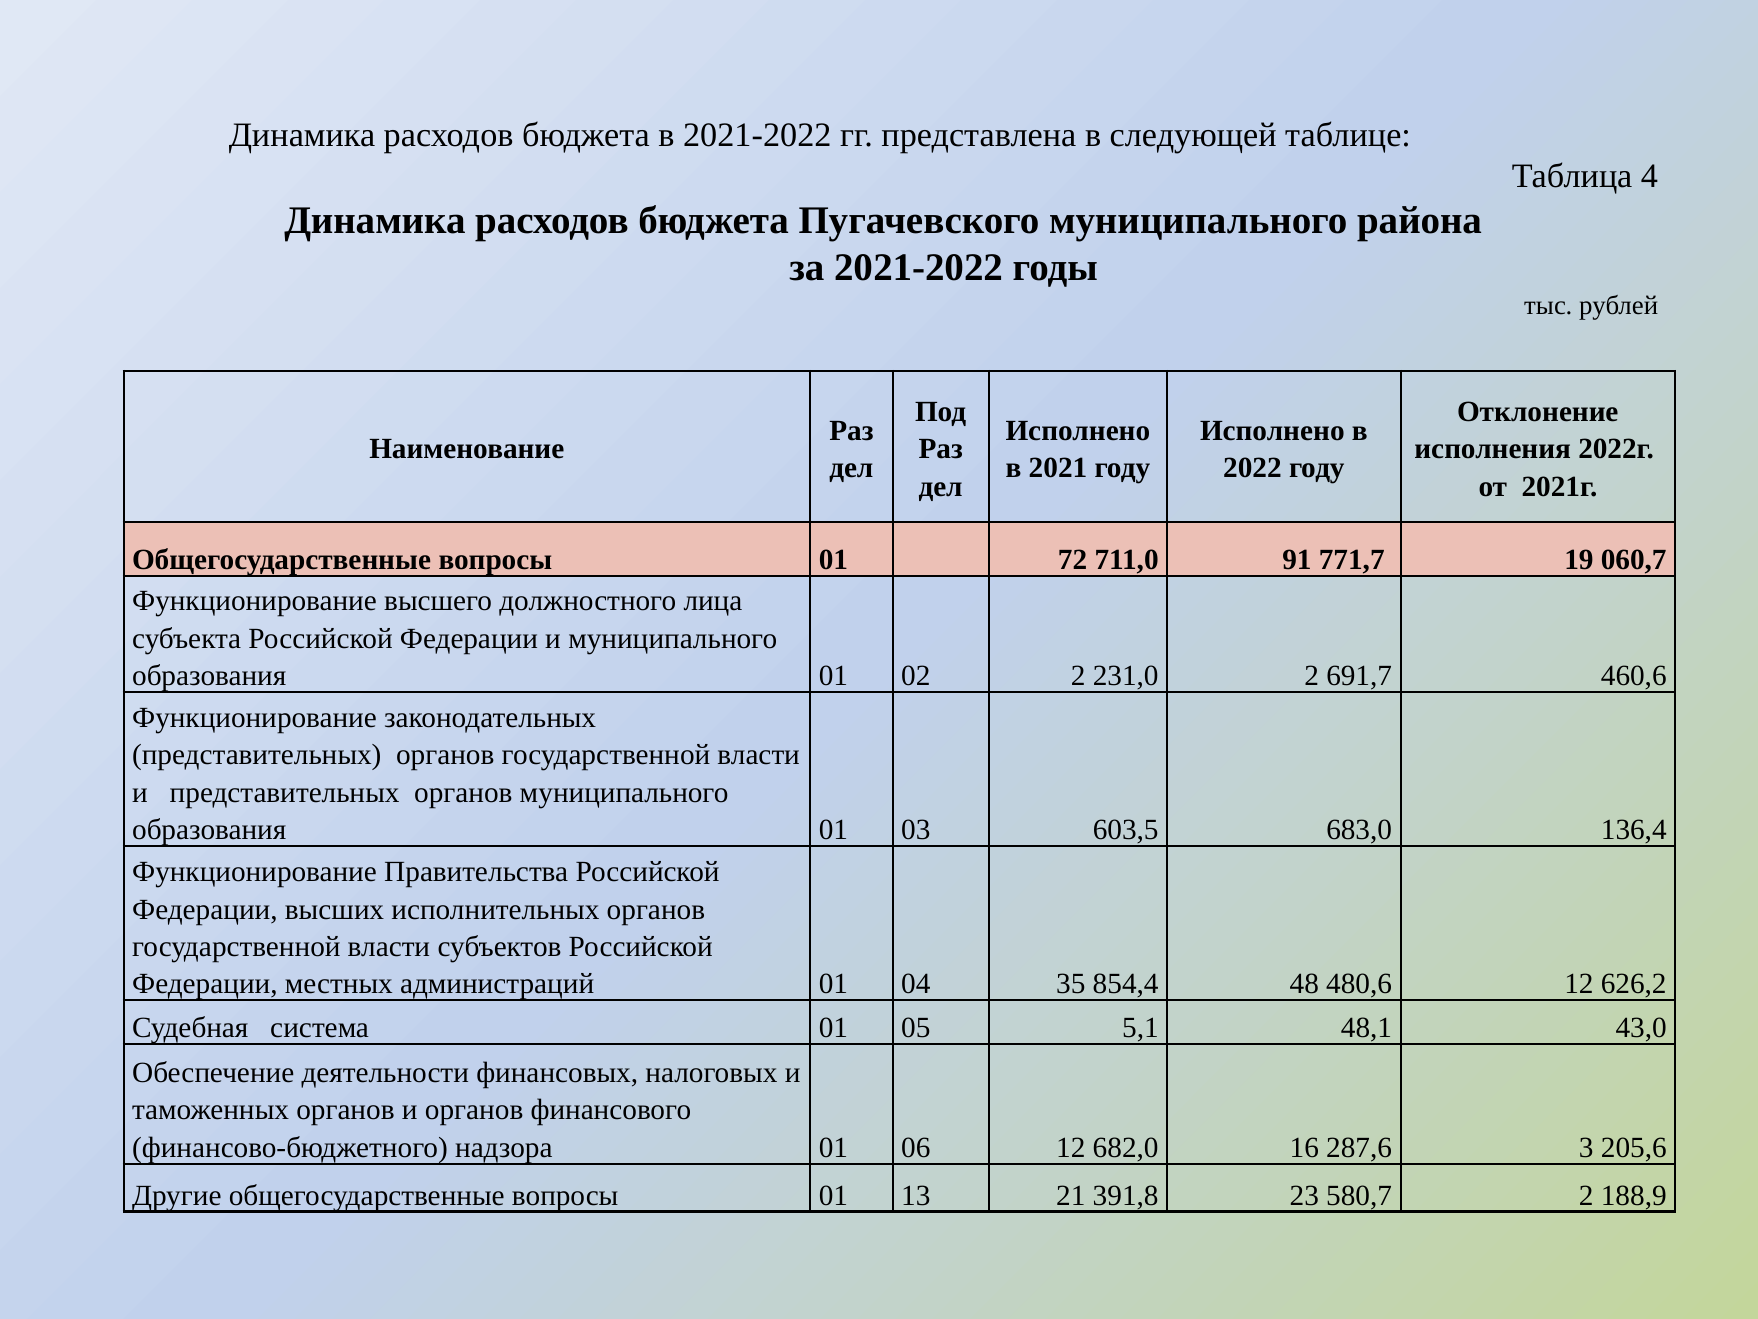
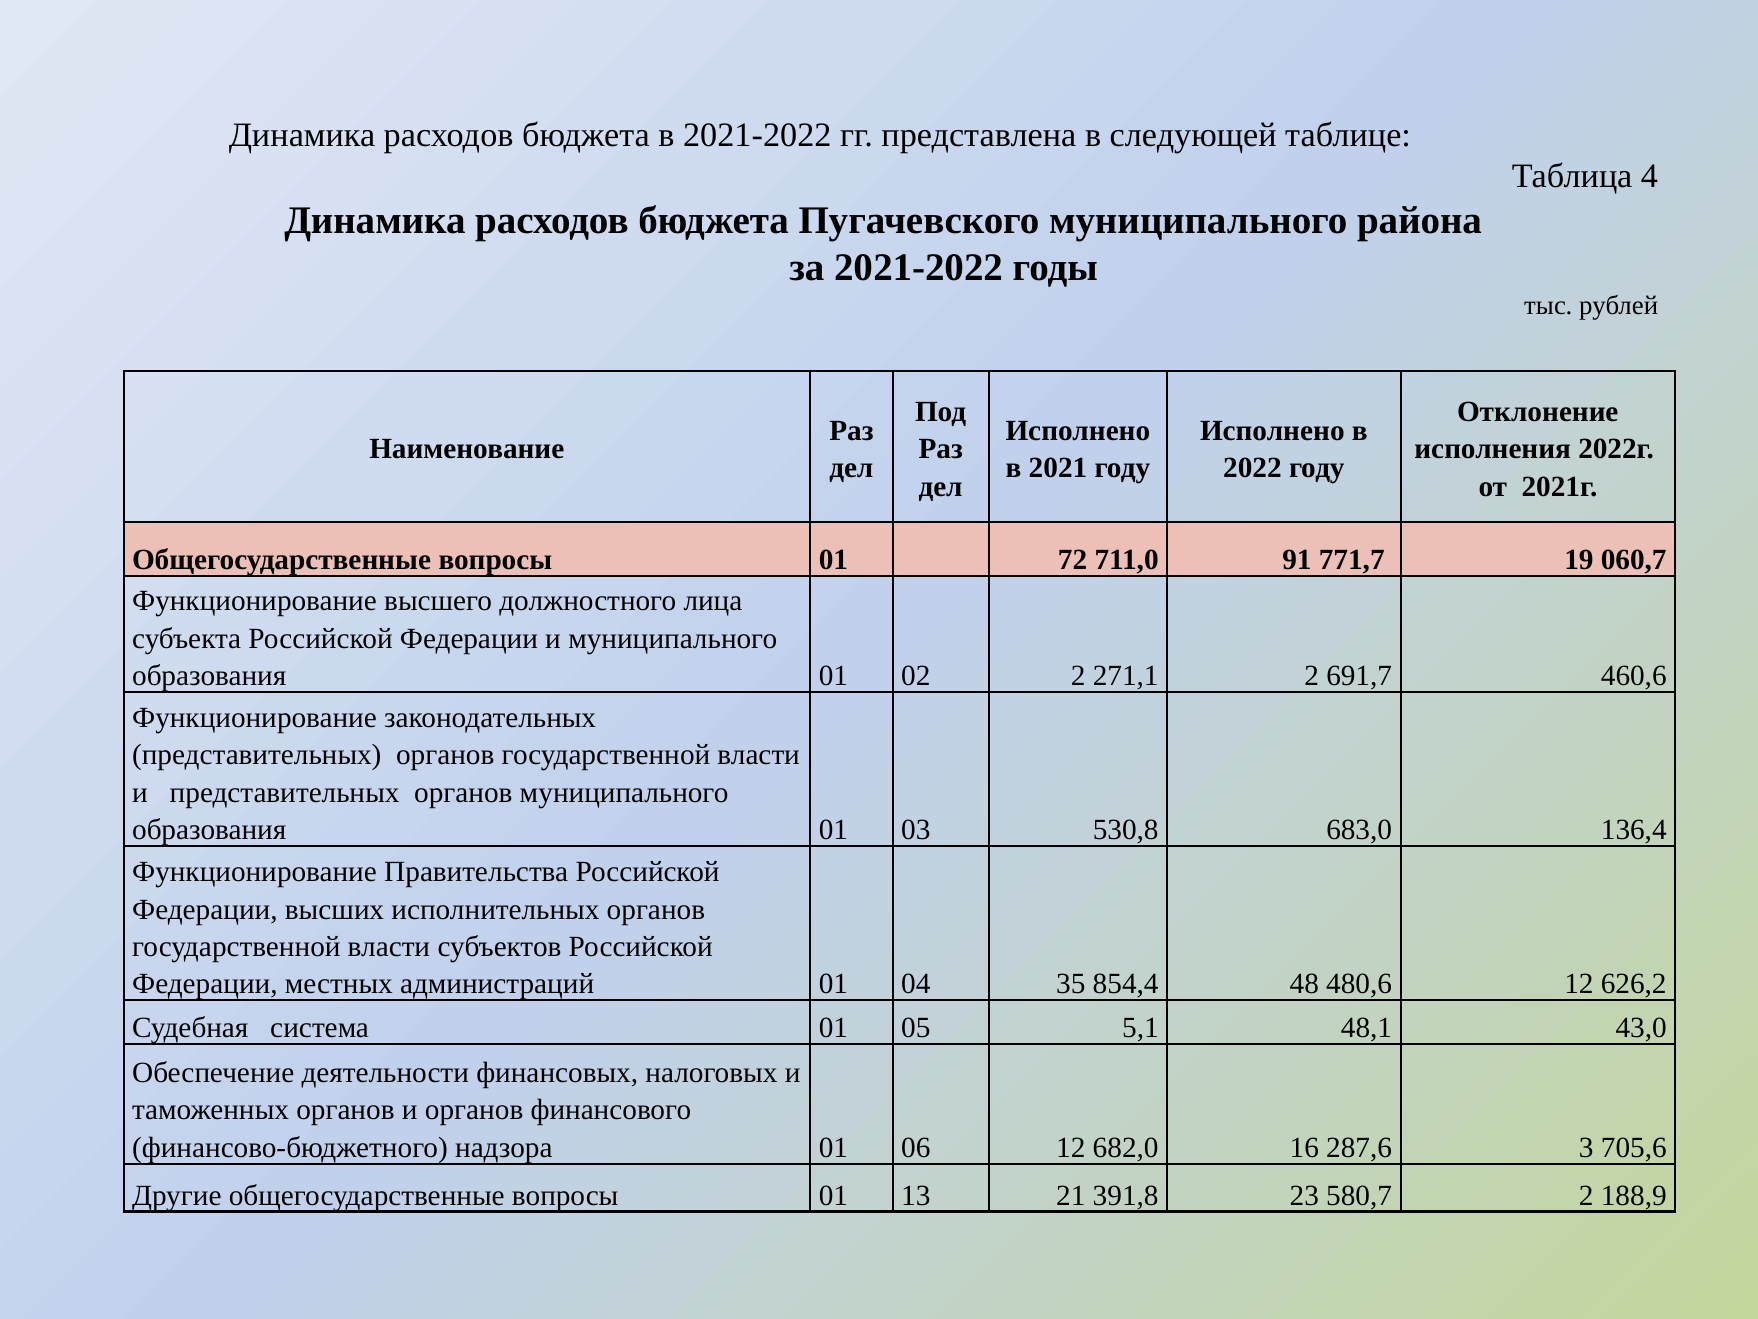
231,0: 231,0 -> 271,1 (1126, 676)
603,5: 603,5 -> 530,8 (1126, 830)
205,6: 205,6 -> 705,6 (1634, 1147)
